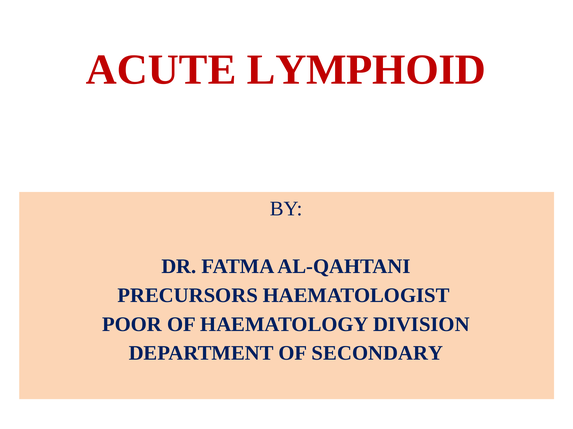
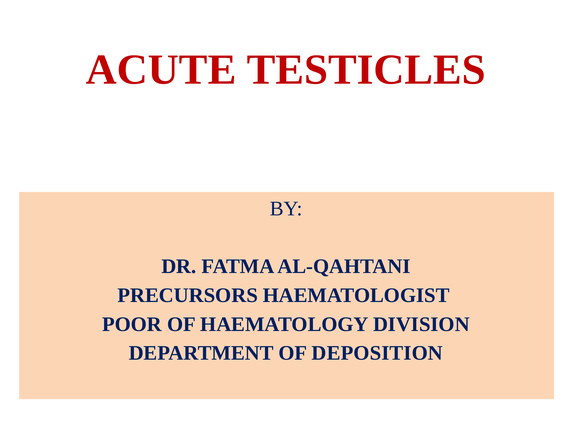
LYMPHOID: LYMPHOID -> TESTICLES (366, 70)
SECONDARY: SECONDARY -> DEPOSITION (377, 354)
